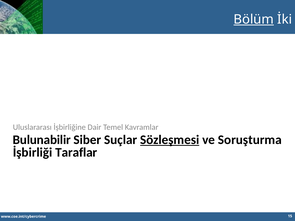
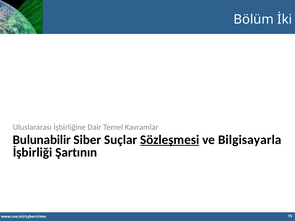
Bölüm underline: present -> none (254, 19)
Soruşturma: Soruşturma -> Bilgisayarla (250, 140)
Taraflar: Taraflar -> Şartının (76, 153)
